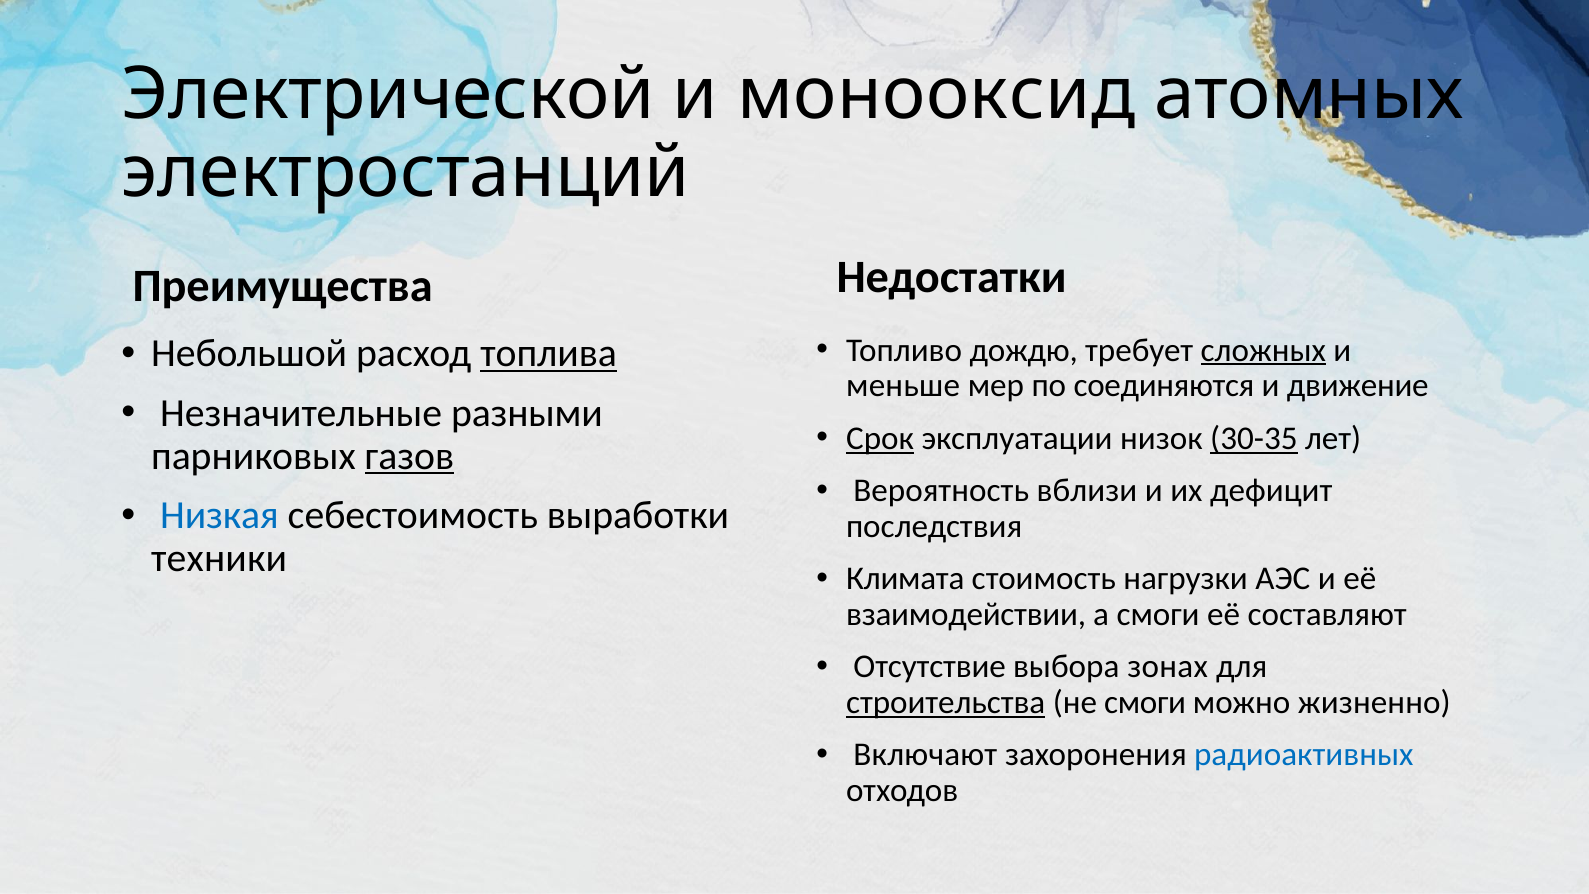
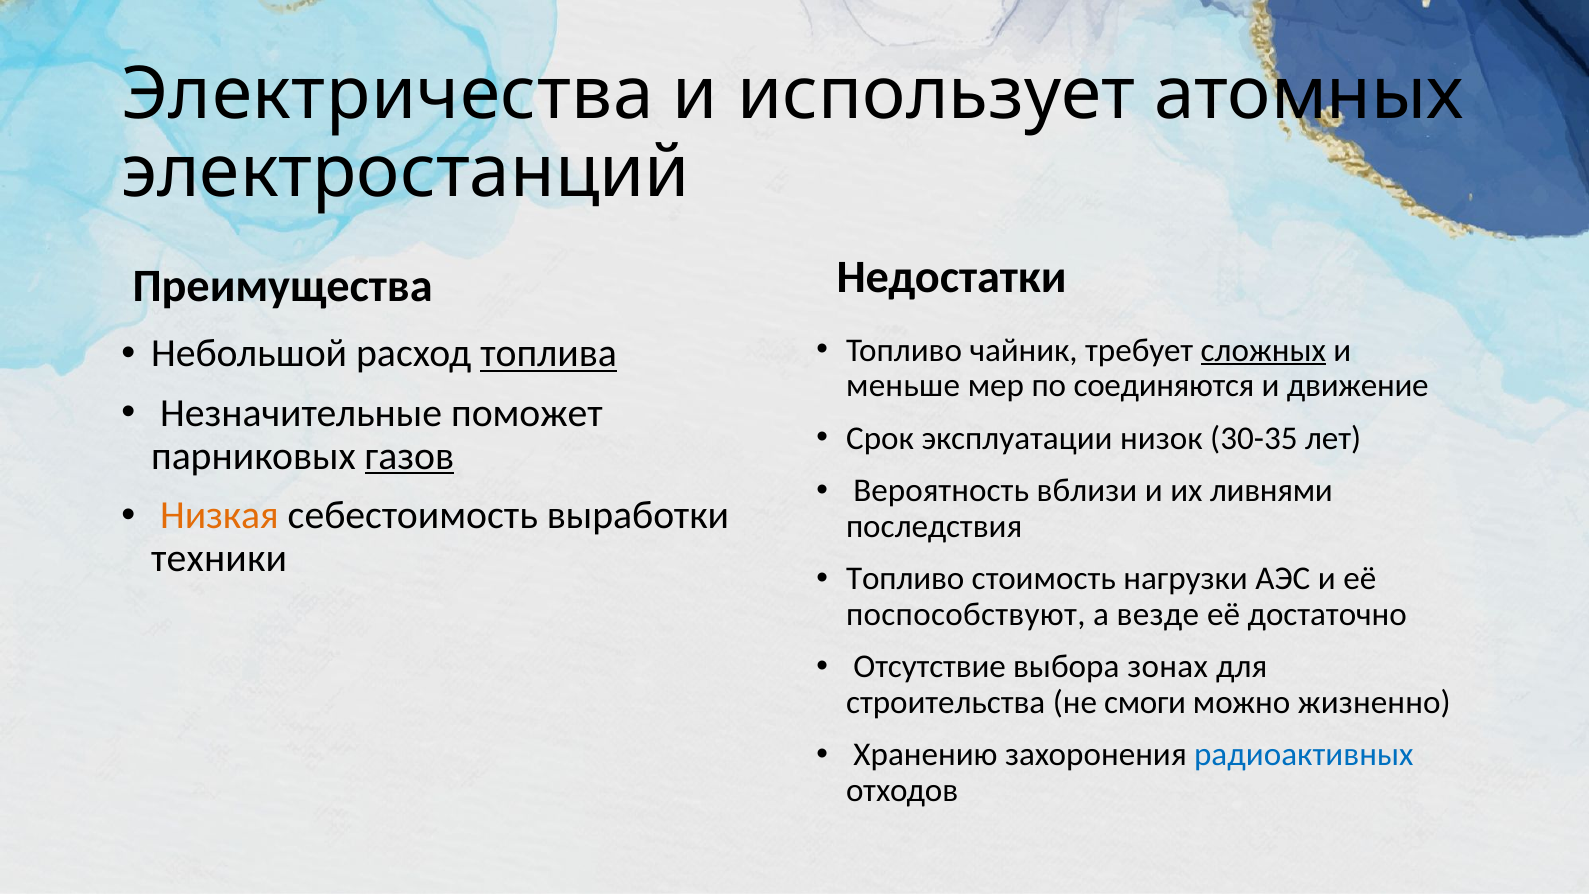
Электрической: Электрической -> Электричества (387, 94)
монооксид: монооксид -> использует (936, 94)
дождю: дождю -> чайник (1024, 350)
разными: разными -> поможет (527, 413)
Срок underline: present -> none (880, 438)
30-35 underline: present -> none (1254, 438)
дефицит: дефицит -> ливнями (1271, 491)
Низкая colour: blue -> orange (219, 515)
Климата: Климата -> Топливо (905, 579)
взаимодействии: взаимодействии -> поспособствуют (966, 614)
а смоги: смоги -> везде (1158, 614)
составляют: составляют -> достаточно (1327, 614)
строительства underline: present -> none (946, 702)
Включают: Включают -> Хранению (926, 755)
